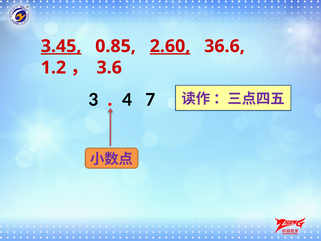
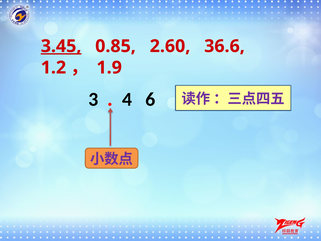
2.60 underline: present -> none (170, 46)
3.6: 3.6 -> 1.9 (109, 68)
7: 7 -> 6 (150, 99)
